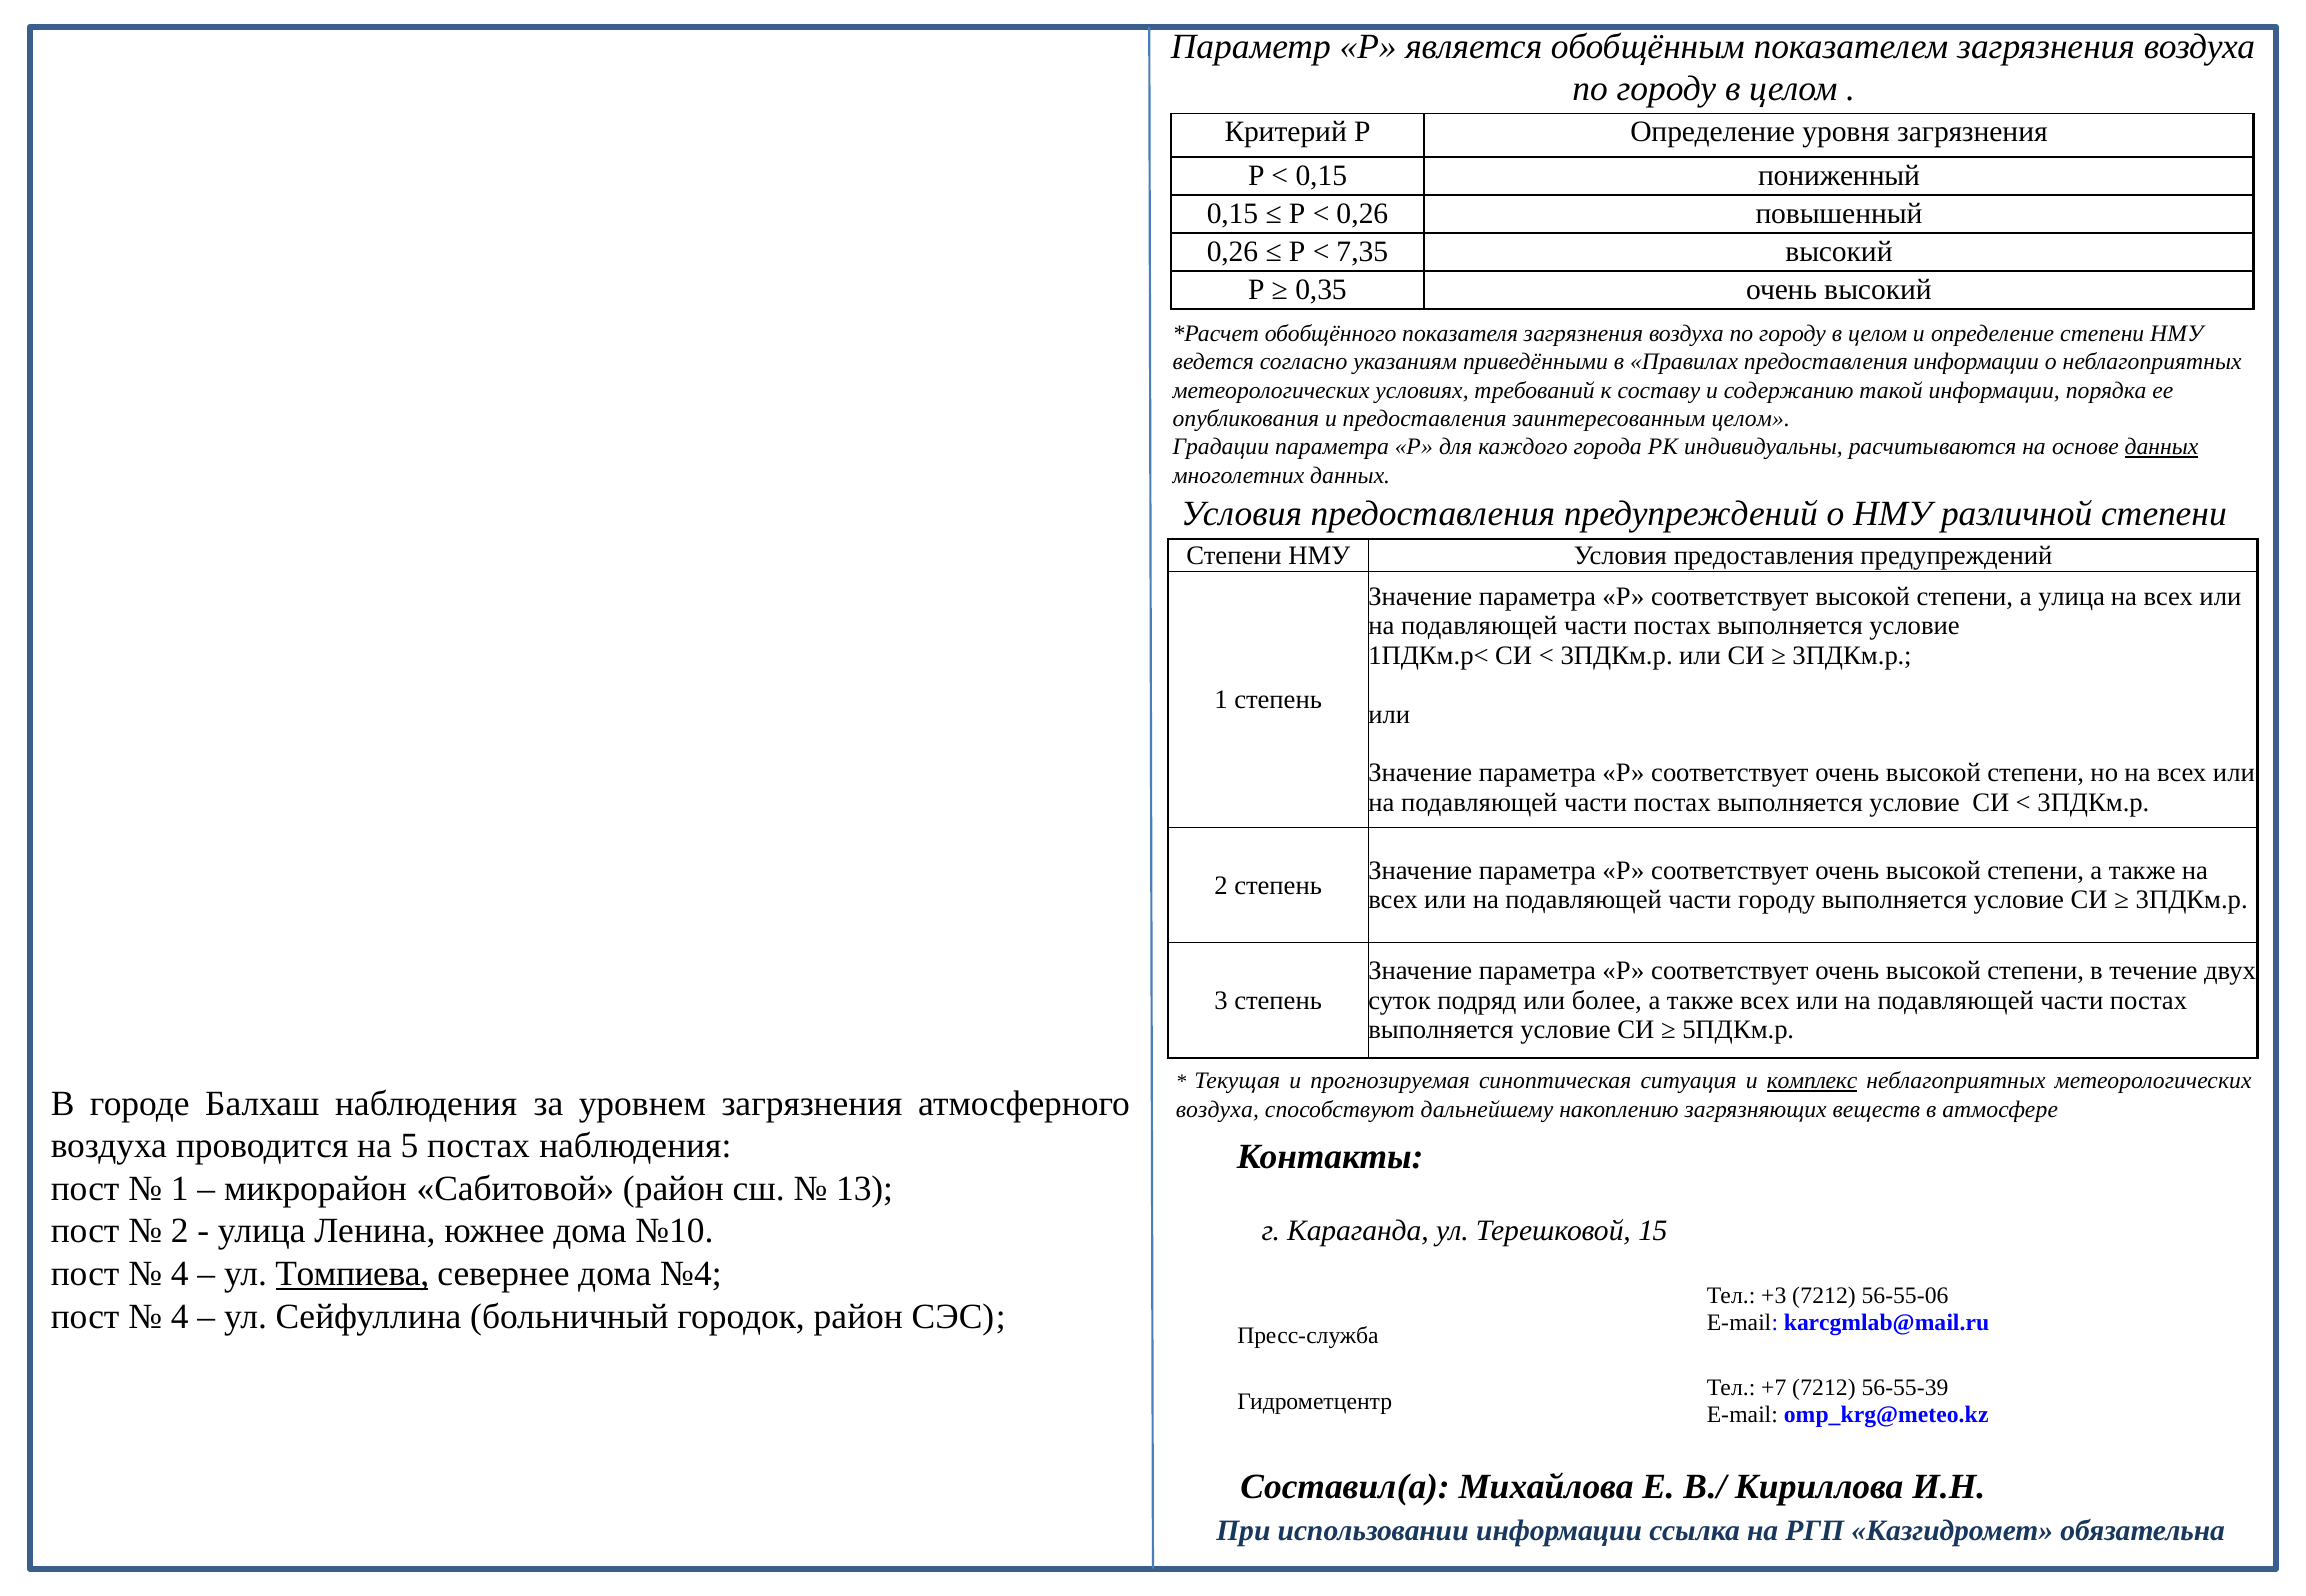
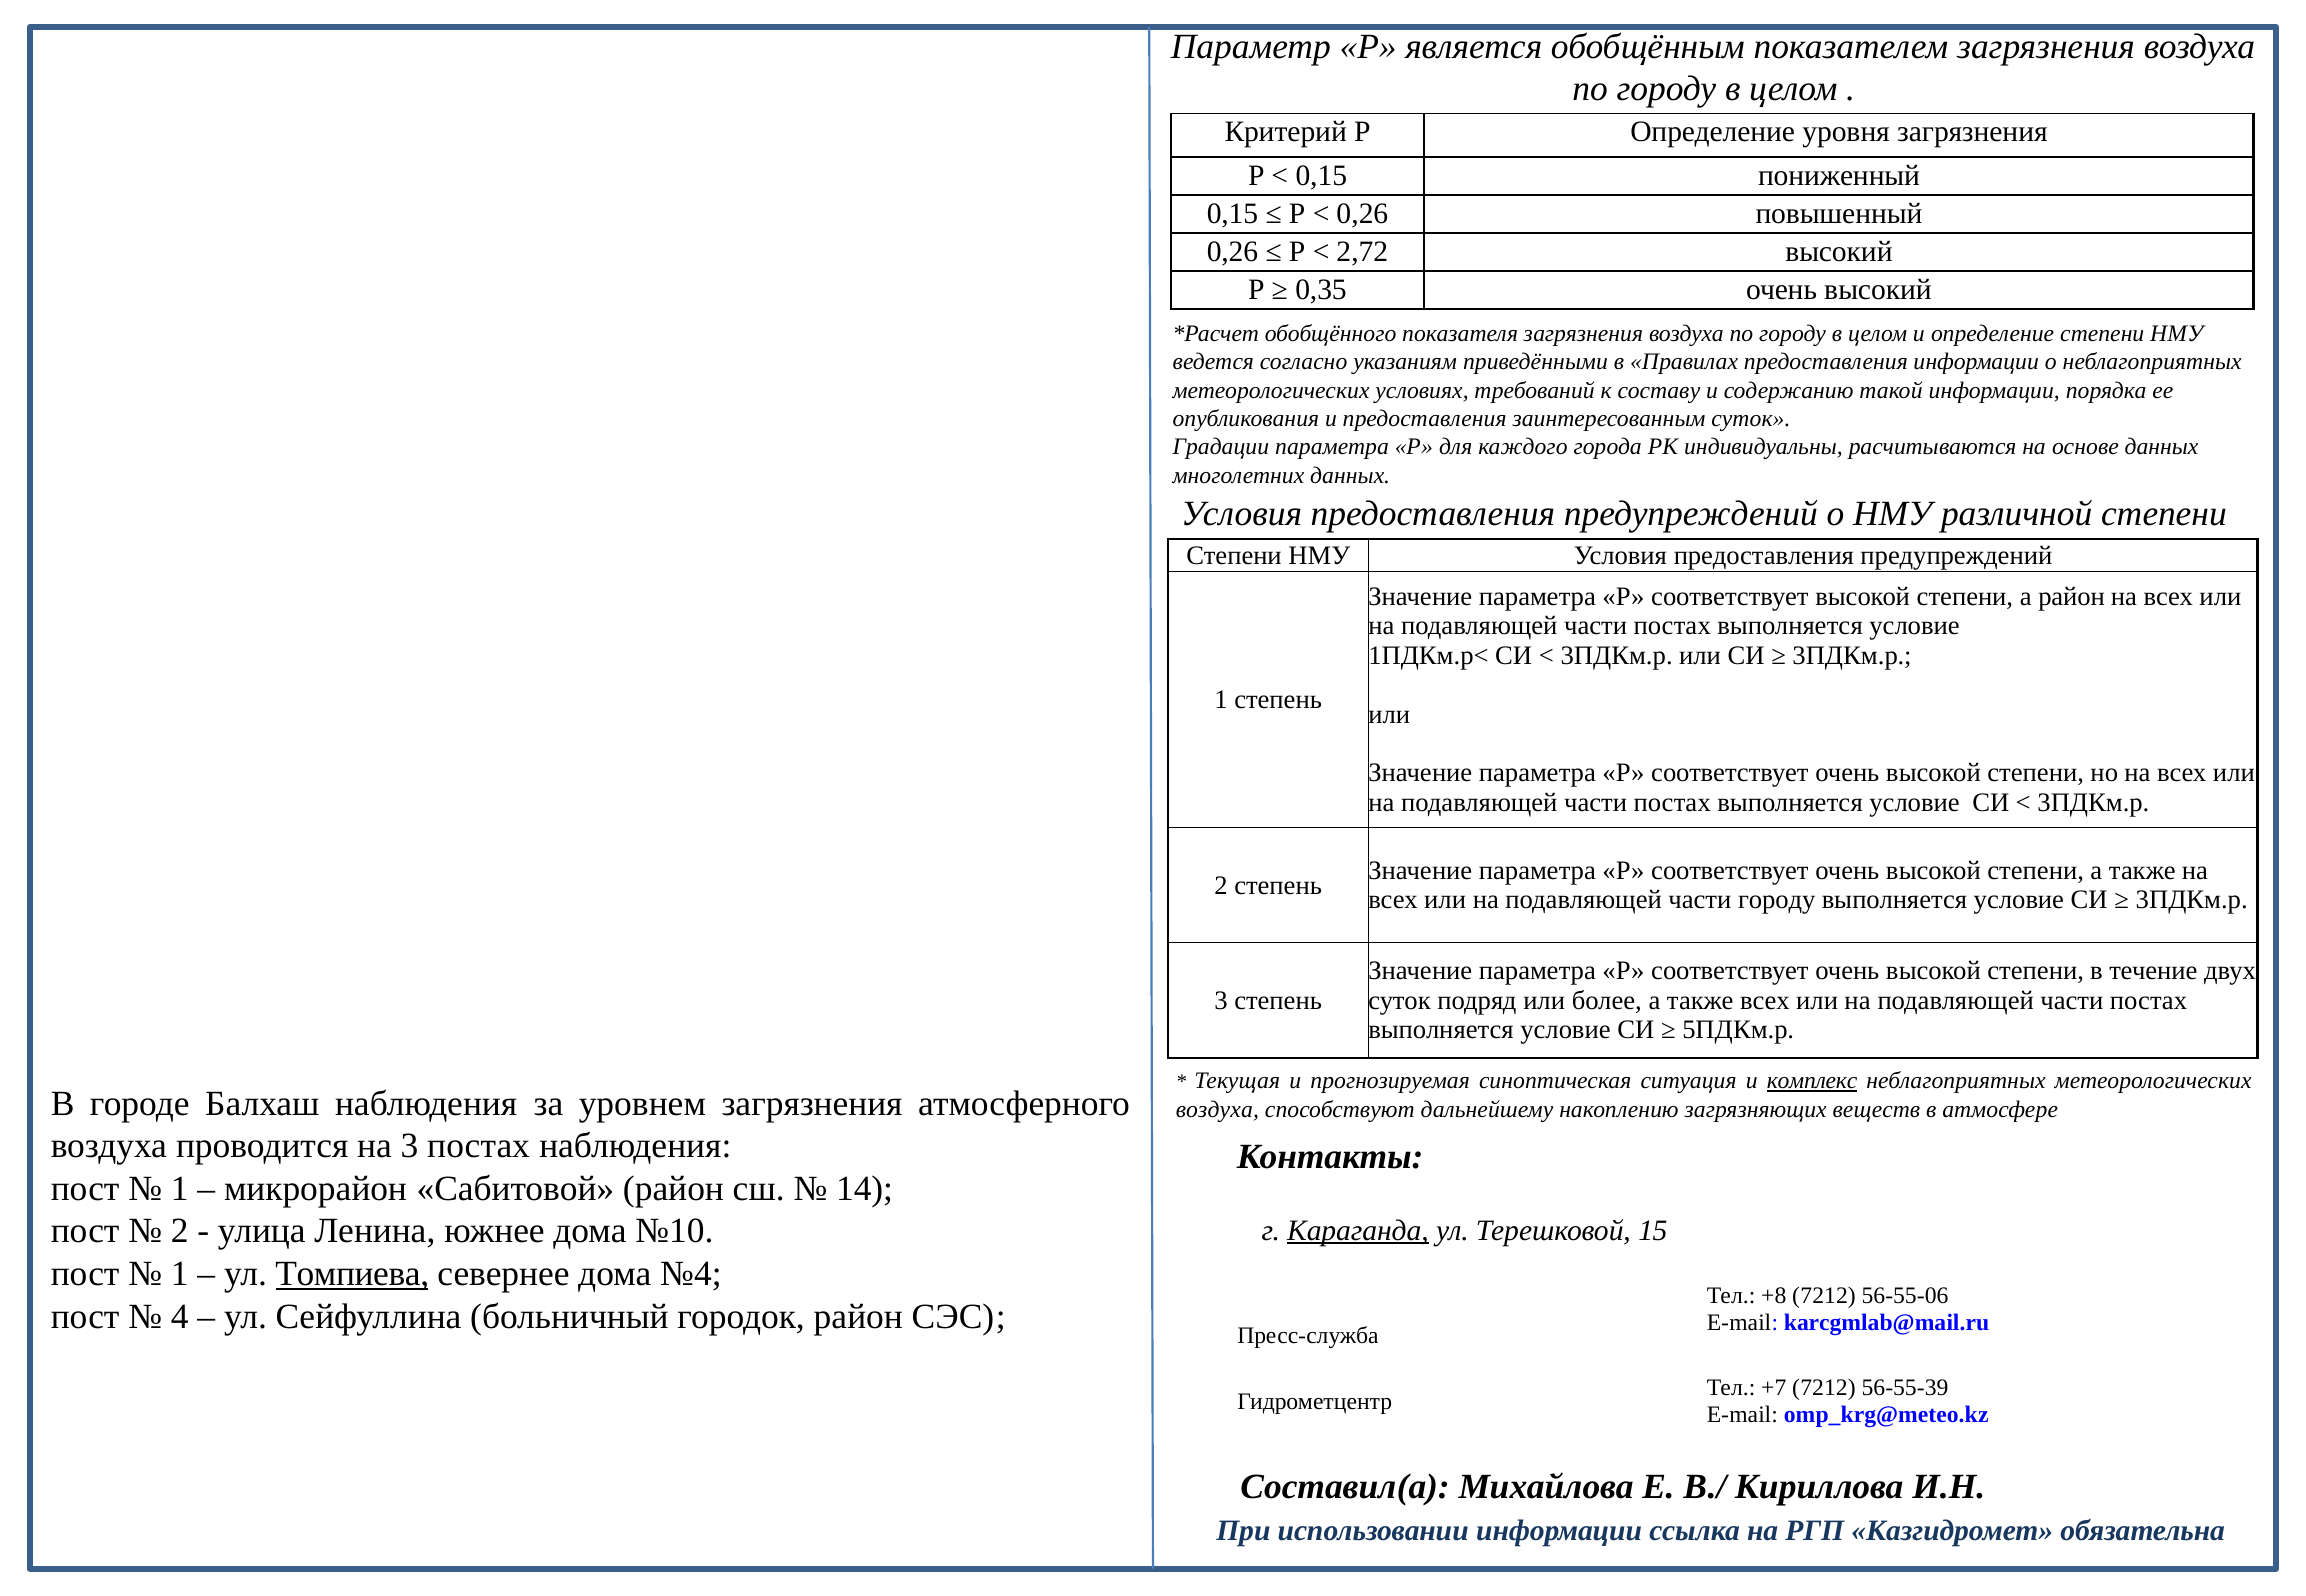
7,35: 7,35 -> 2,72 (1362, 252)
заинтересованным целом: целом -> суток (1751, 419)
данных underline: present -> none (2161, 447)
а улица: улица -> район (2072, 596)
на 5: 5 -> 3 (410, 1146)
13: 13 -> 14 (865, 1189)
Караганда underline: none -> present (1358, 1231)
4: 4 -> 1 (180, 1274)
+3: +3 -> +8 (1774, 1296)
